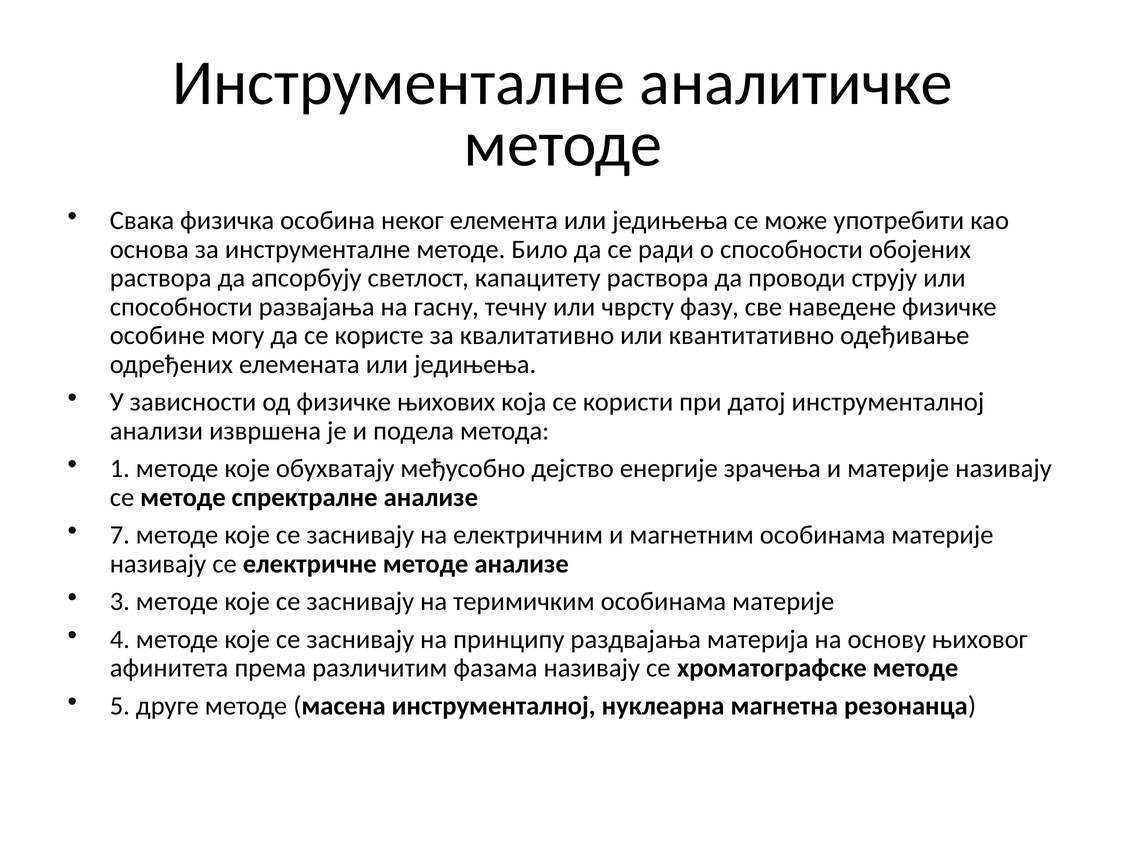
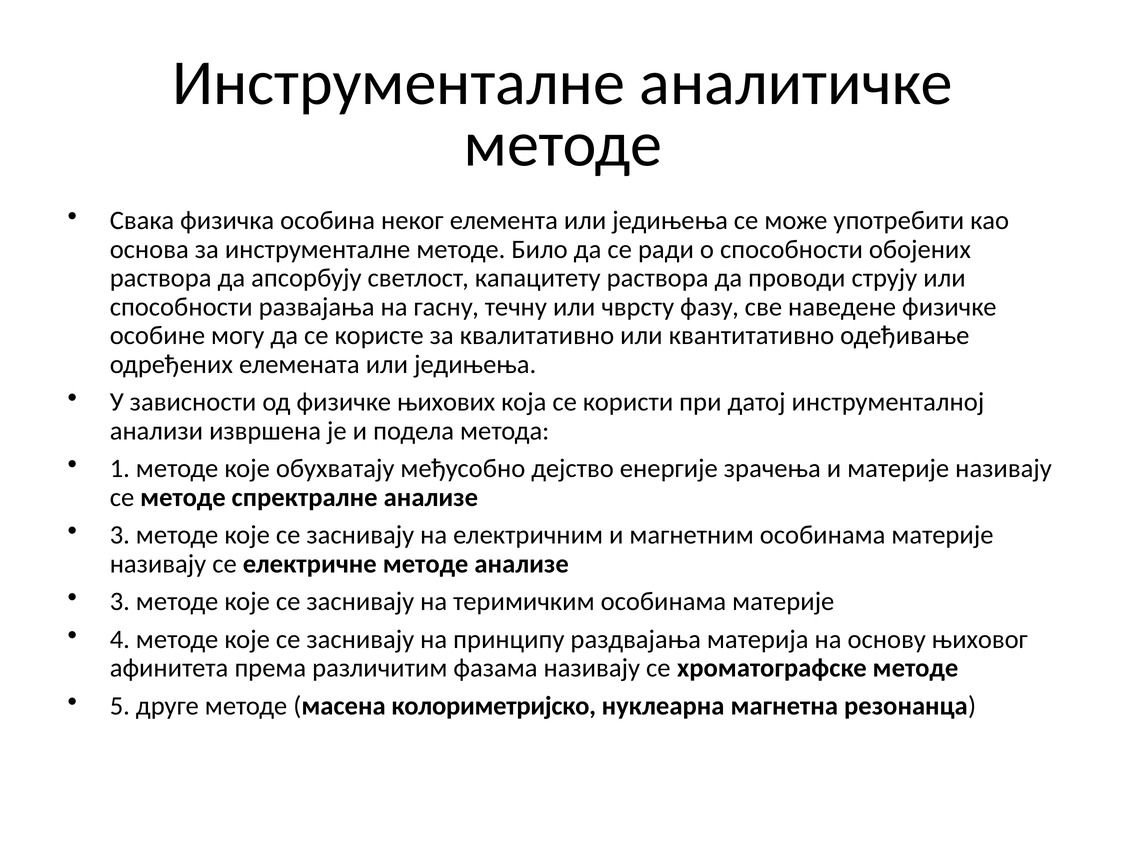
7: 7 -> 3 (120, 535)
масена инструменталној: инструменталној -> колориметријско (494, 705)
